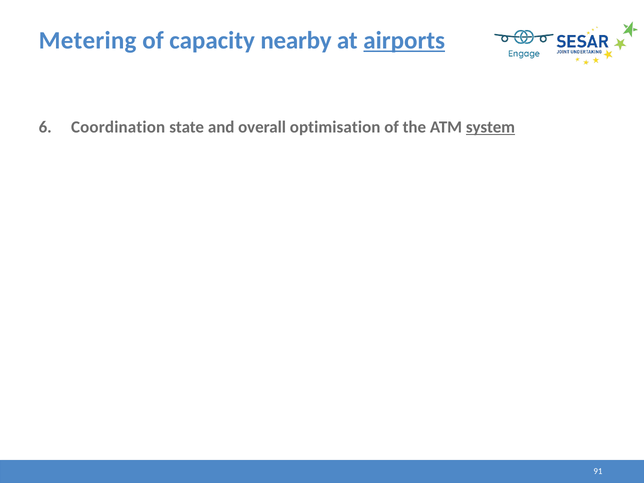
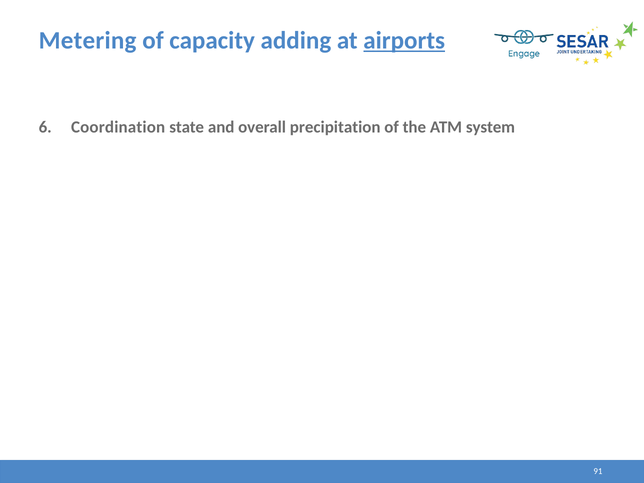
nearby: nearby -> adding (296, 40)
optimisation: optimisation -> precipitation (335, 127)
system underline: present -> none (490, 127)
